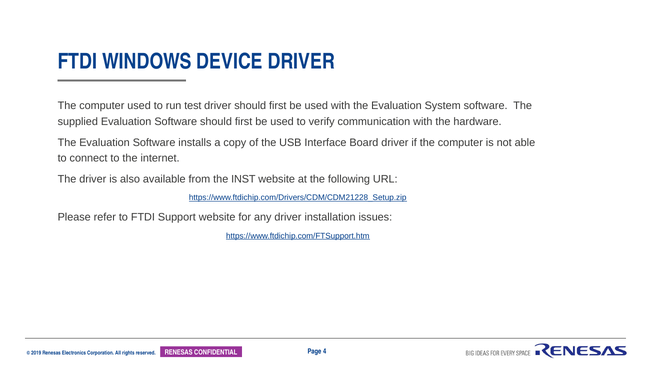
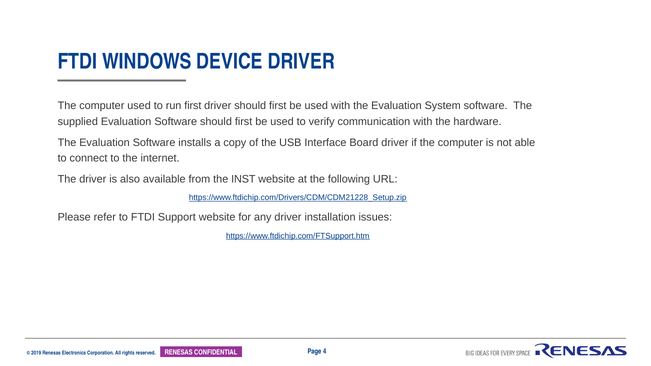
run test: test -> first (193, 106)
